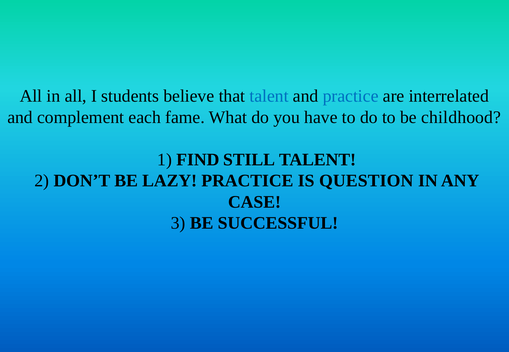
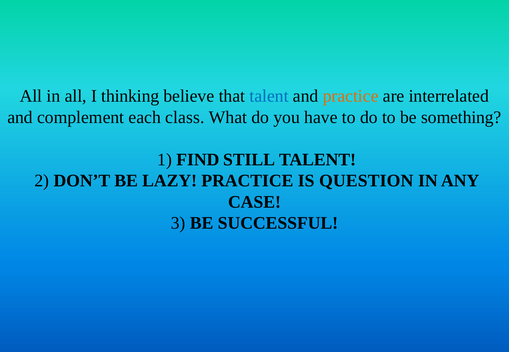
students: students -> thinking (130, 96)
practice colour: blue -> orange (351, 96)
fame: fame -> class (185, 117)
childhood: childhood -> something (461, 117)
